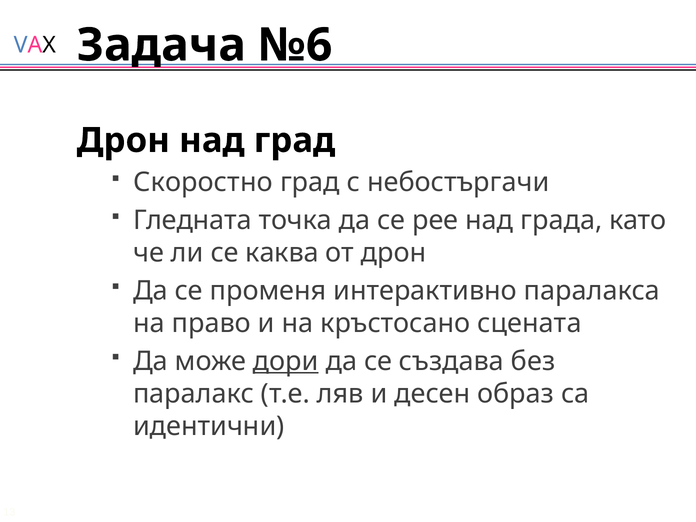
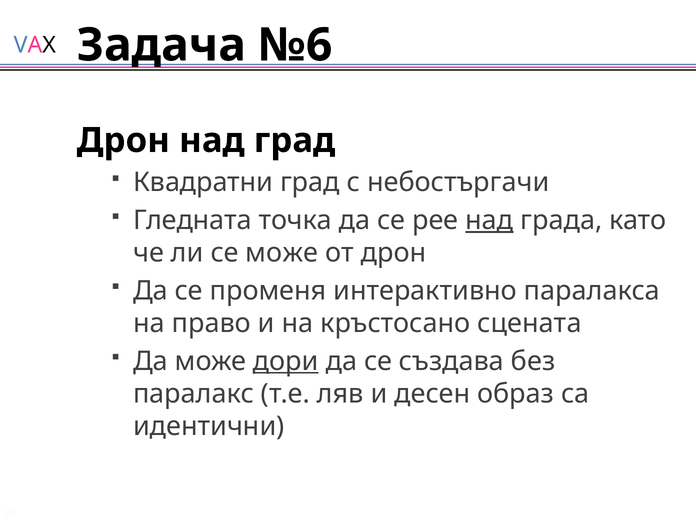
Скоростно: Скоростно -> Квадратни (203, 182)
над underline: none -> present (489, 220)
се каква: каква -> може (282, 253)
